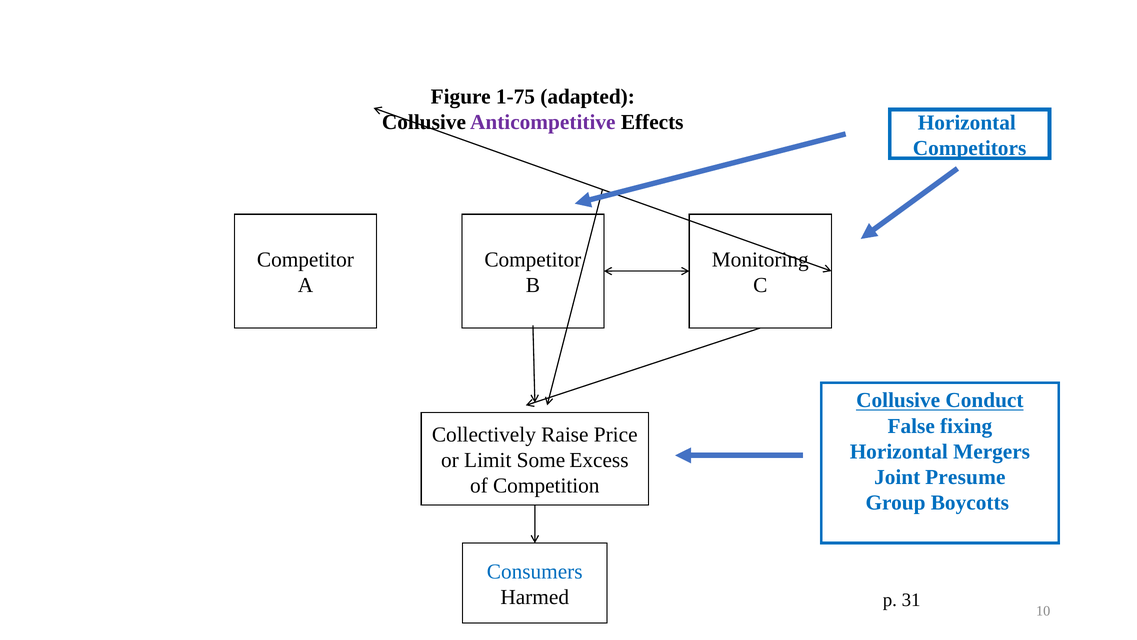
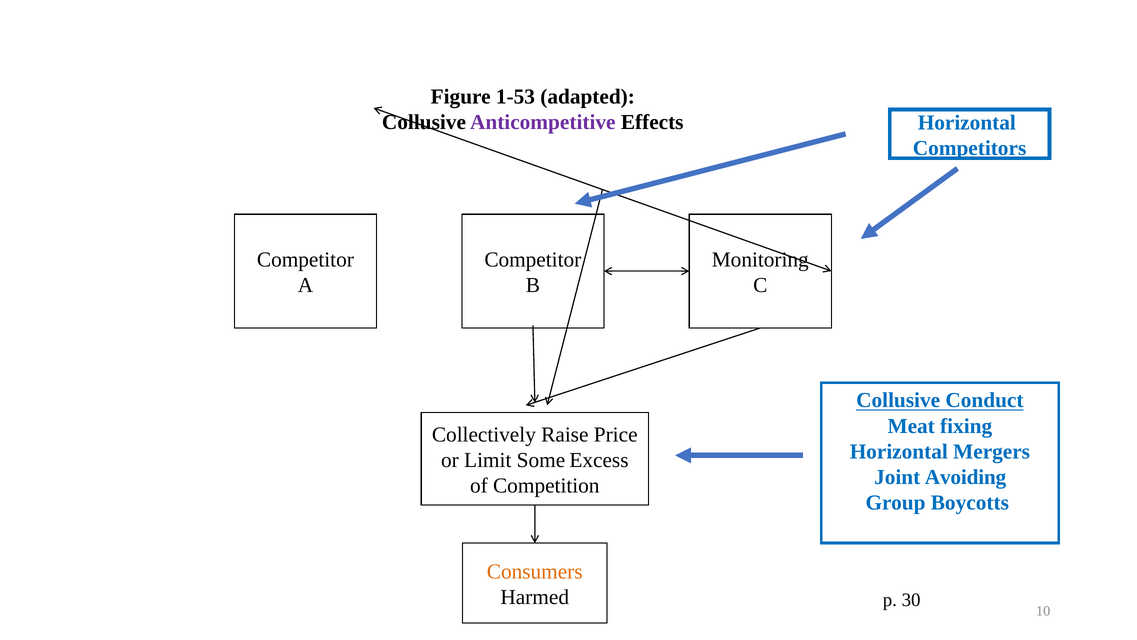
1-75: 1-75 -> 1-53 (515, 97)
False: False -> Meat (911, 426)
Presume: Presume -> Avoiding (966, 477)
Consumers colour: blue -> orange (535, 571)
31: 31 -> 30 (911, 600)
